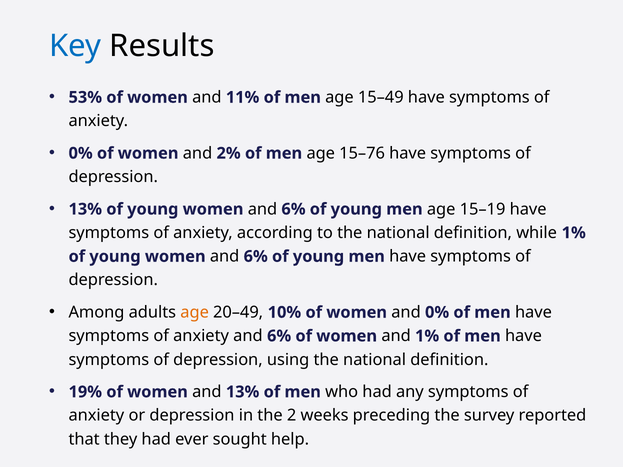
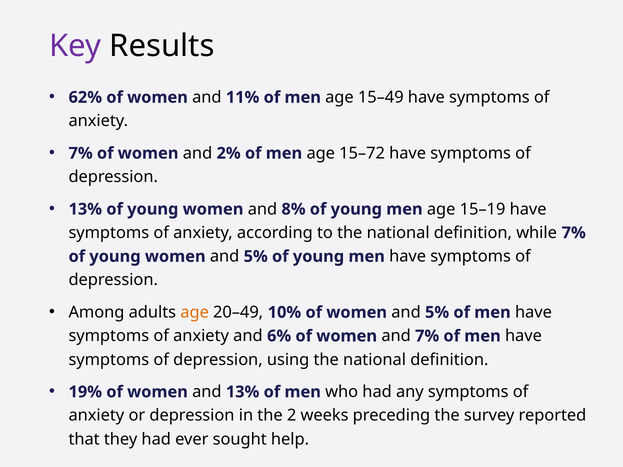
Key colour: blue -> purple (75, 46)
53%: 53% -> 62% (85, 97)
0%: 0% -> 7% (81, 153)
15–76: 15–76 -> 15–72 (362, 153)
6%: 6% -> 8% (293, 209)
while 1%: 1% -> 7% (574, 233)
6%: 6% -> 5% (256, 257)
of women and 0%: 0% -> 5% (437, 313)
and 1%: 1% -> 7% (427, 336)
